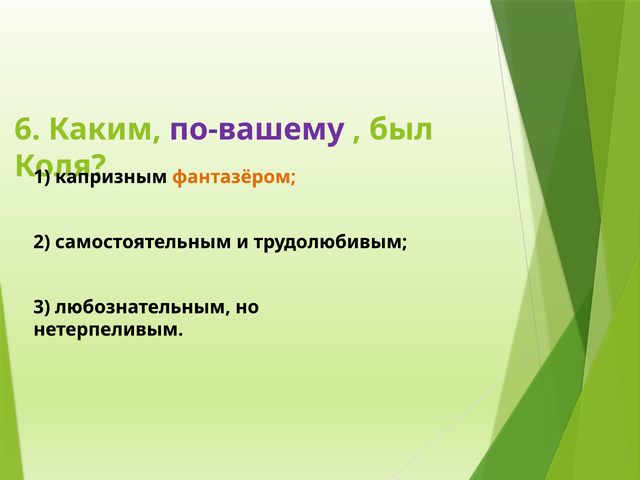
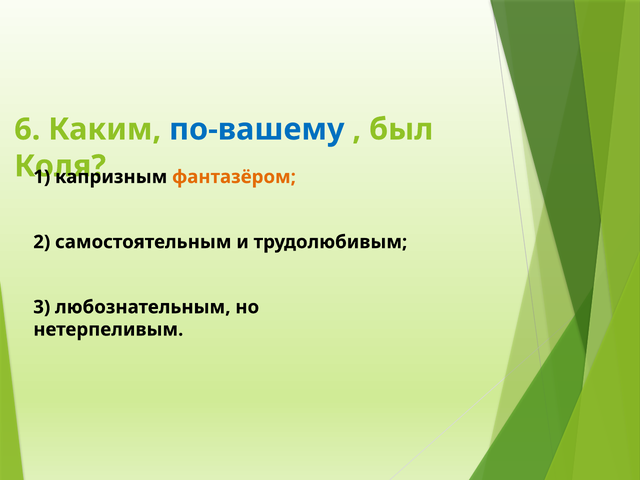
по-вашему colour: purple -> blue (257, 129)
